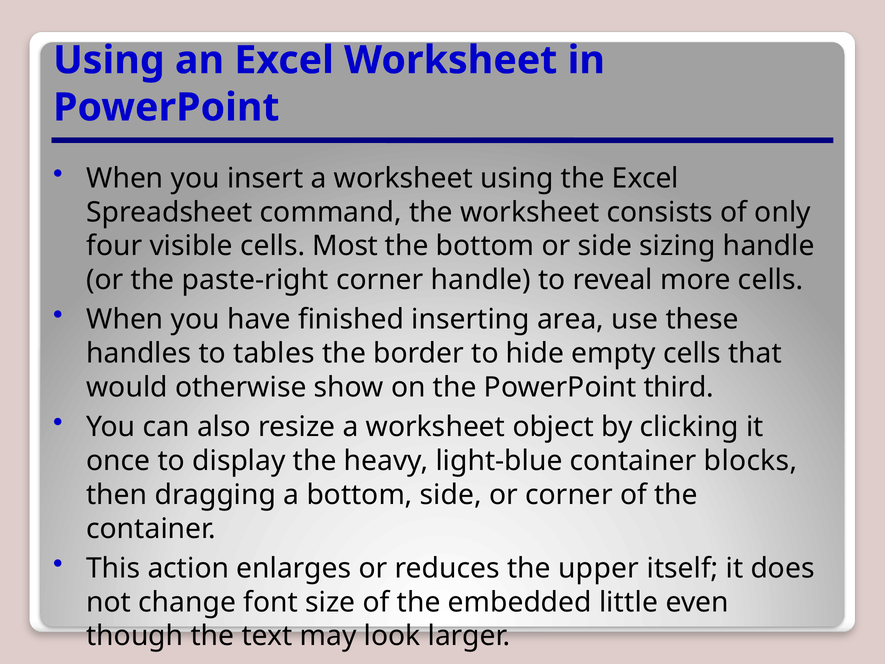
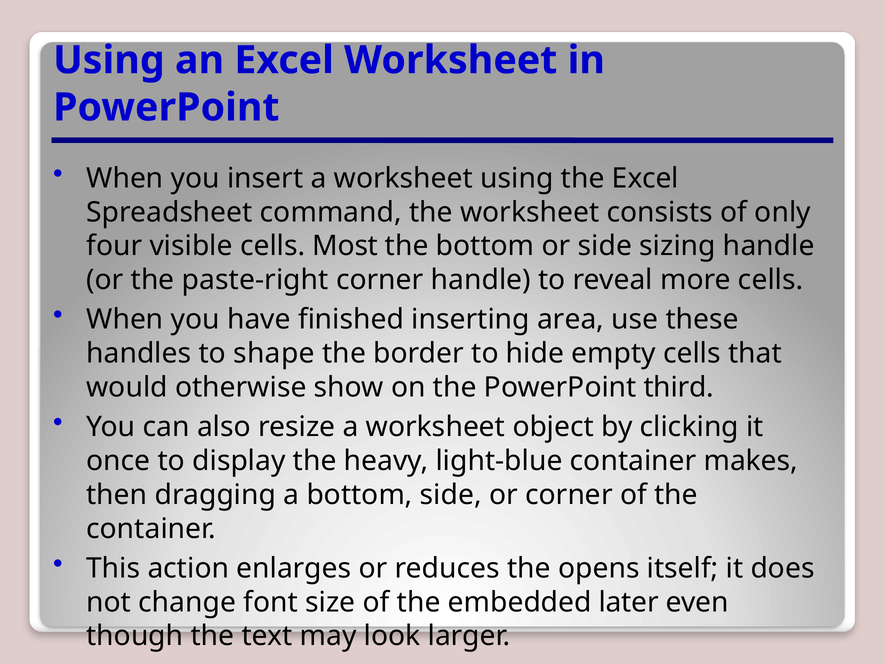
tables: tables -> shape (274, 353)
blocks: blocks -> makes (751, 461)
upper: upper -> opens (599, 568)
little: little -> later (629, 602)
